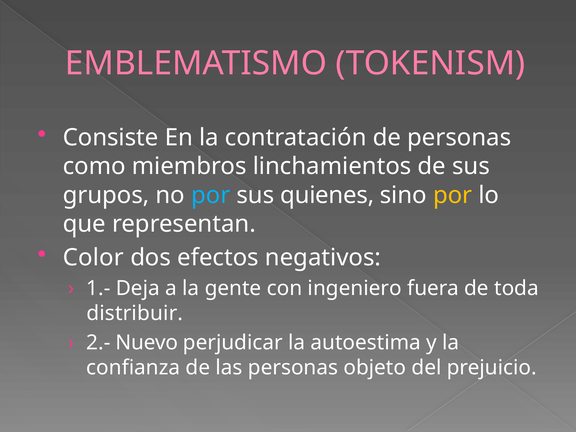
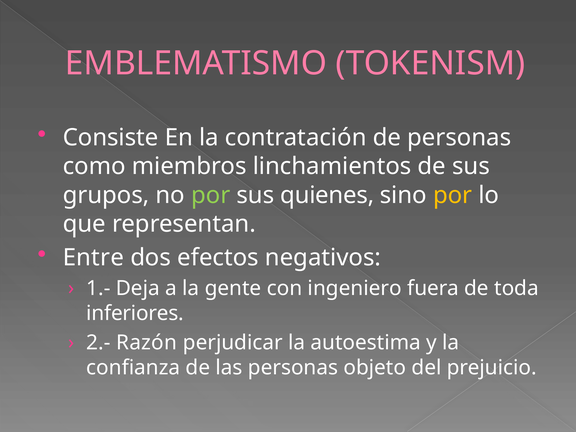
por colour: light blue -> light green (211, 195)
Color: Color -> Entre (93, 258)
distribuir: distribuir -> inferiores (135, 313)
Nuevo: Nuevo -> Razón (147, 343)
